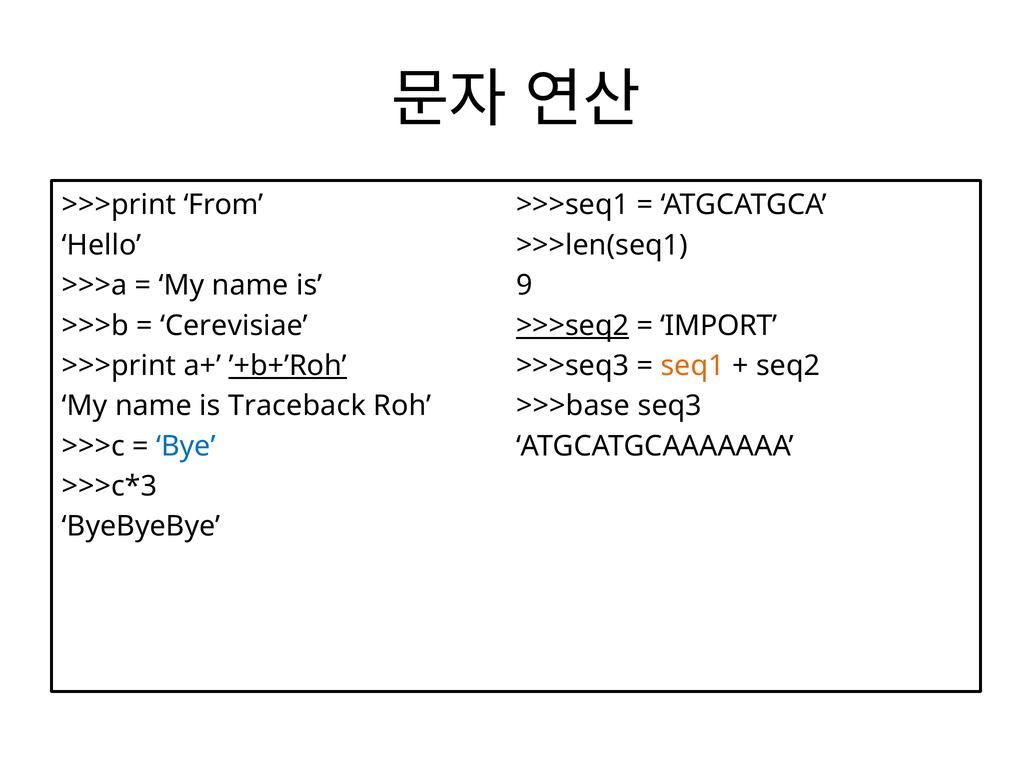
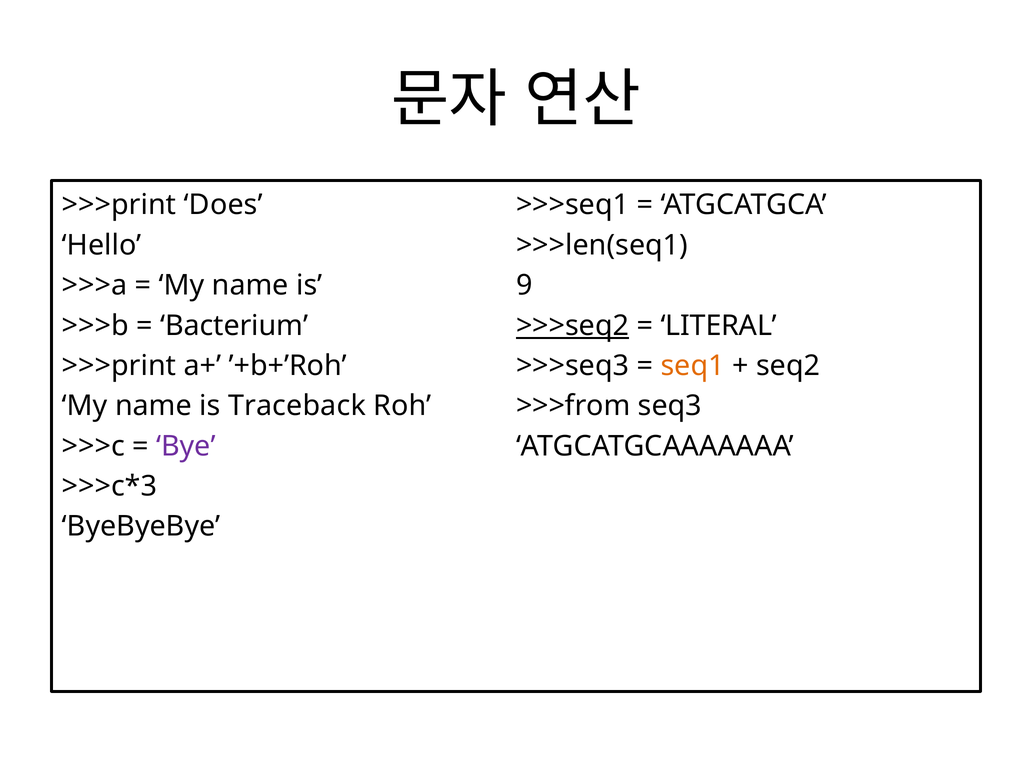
From: From -> Does (223, 205)
Cerevisiae: Cerevisiae -> Bacterium (234, 326)
IMPORT: IMPORT -> LITERAL (719, 326)
’+b+’Roh underline: present -> none (288, 366)
>>>base: >>>base -> >>>from (573, 406)
Bye colour: blue -> purple (186, 446)
